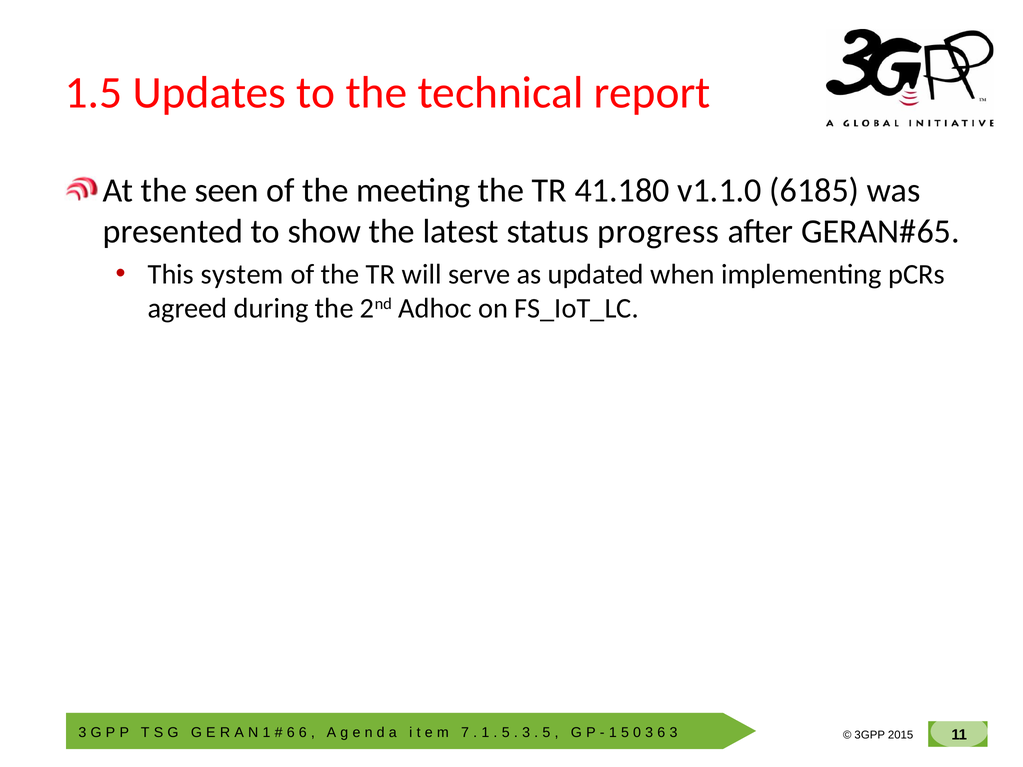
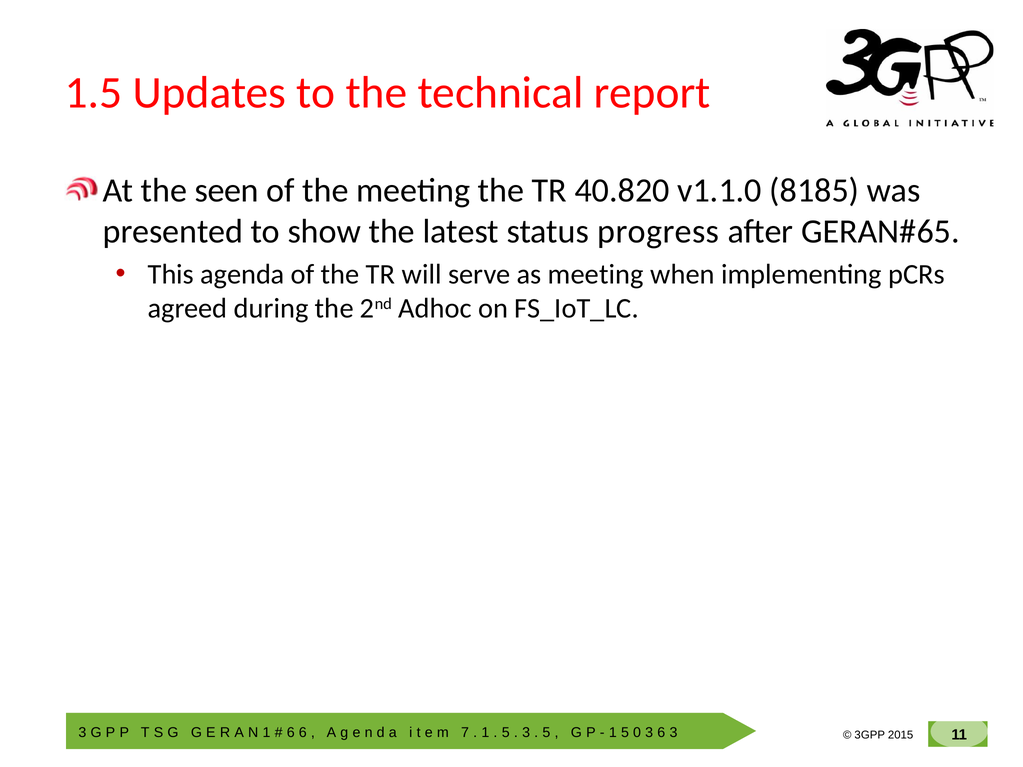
41.180: 41.180 -> 40.820 (622, 191)
6185: 6185 -> 8185 (814, 191)
system: system -> agenda (242, 274)
as updated: updated -> meeting (596, 274)
